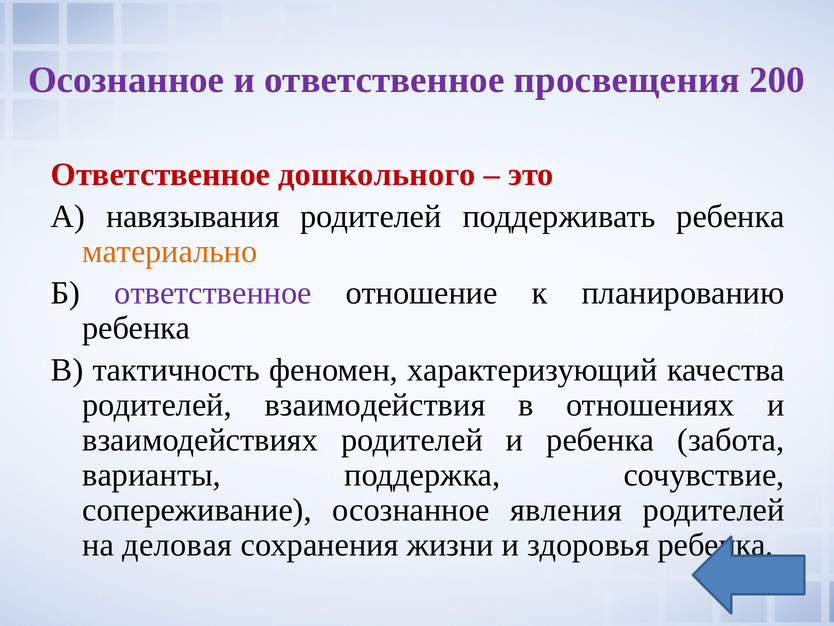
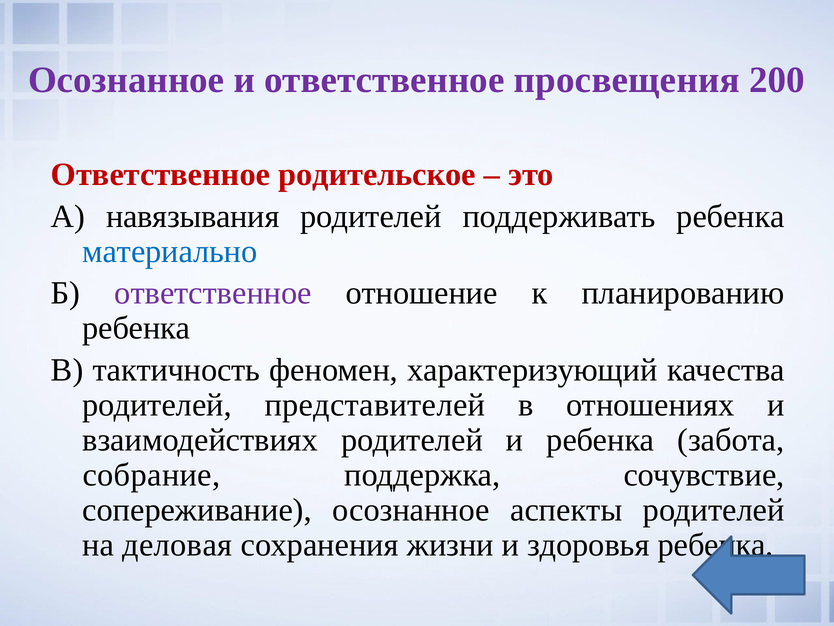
дошкольного: дошкольного -> родительское (377, 174)
материально colour: orange -> blue (170, 251)
взаимодействия: взаимодействия -> представителей (375, 405)
варианты: варианты -> собрание (151, 475)
явления: явления -> аспекты (566, 510)
